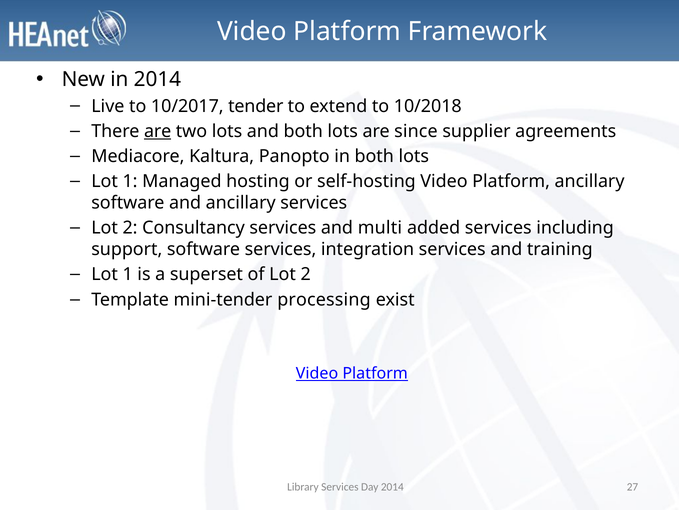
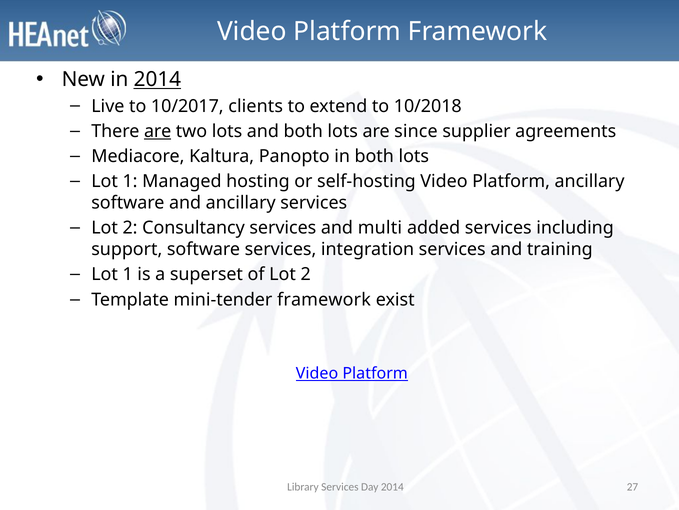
2014 underline: none -> present (157, 79)
tender: tender -> clients (256, 106)
mini-tender processing: processing -> framework (324, 299)
